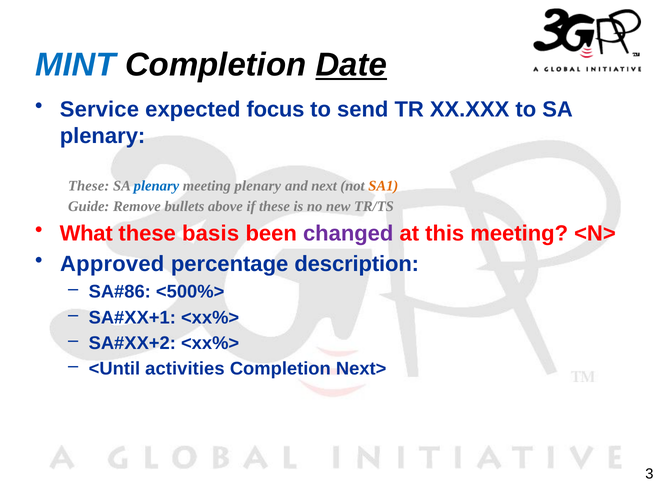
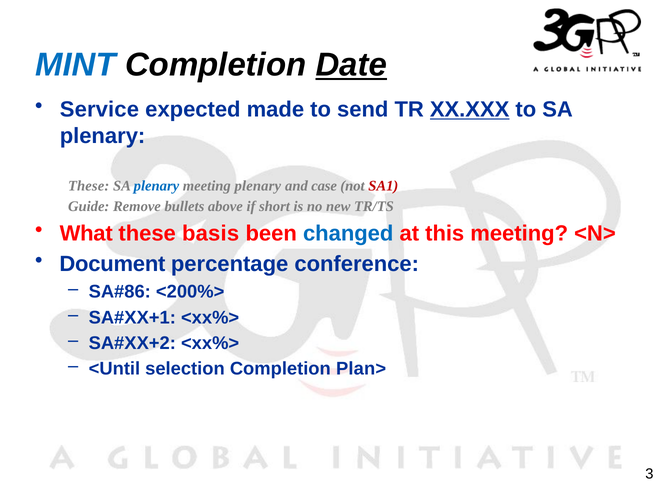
focus: focus -> made (275, 109)
XX.XXX underline: none -> present (470, 109)
next: next -> case (324, 186)
SA1 colour: orange -> red (383, 186)
if these: these -> short (274, 206)
changed colour: purple -> blue (348, 233)
Approved: Approved -> Document (112, 264)
description: description -> conference (357, 264)
<500%>: <500%> -> <200%> (190, 292)
activities: activities -> selection (185, 369)
Next>: Next> -> Plan> (361, 369)
